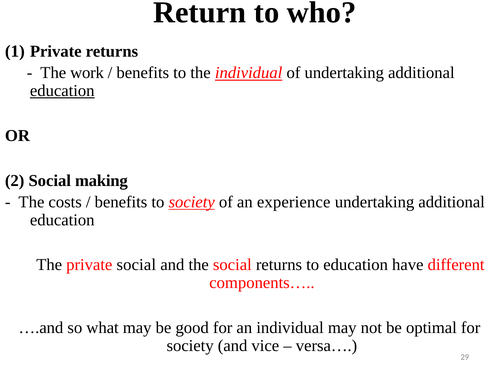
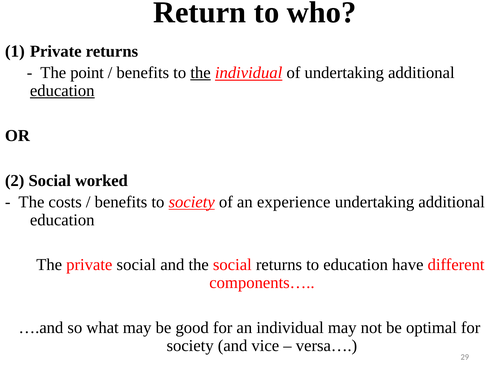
work: work -> point (87, 73)
the underline: none -> present (200, 73)
making: making -> worked (101, 181)
